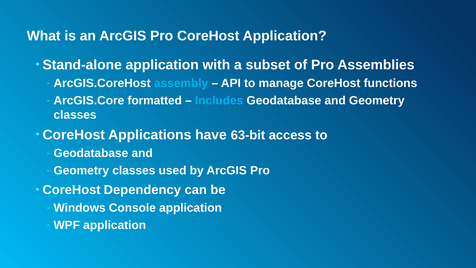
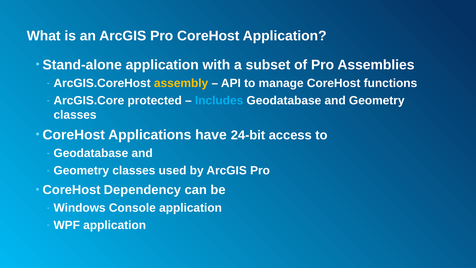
assembly colour: light blue -> yellow (181, 83)
formatted: formatted -> protected (155, 101)
63-bit: 63-bit -> 24-bit (248, 135)
